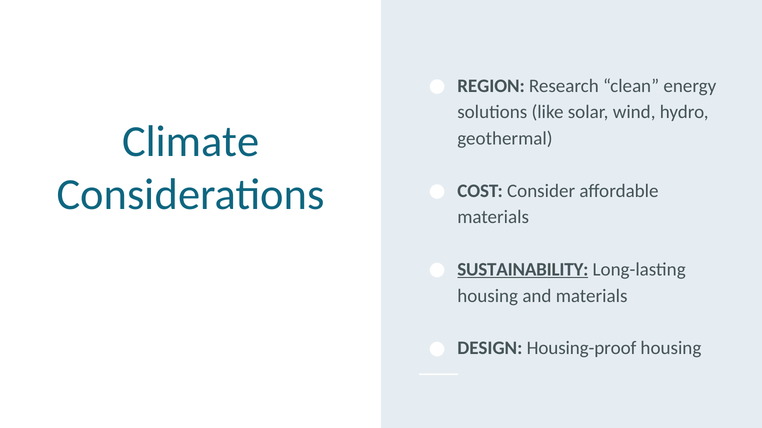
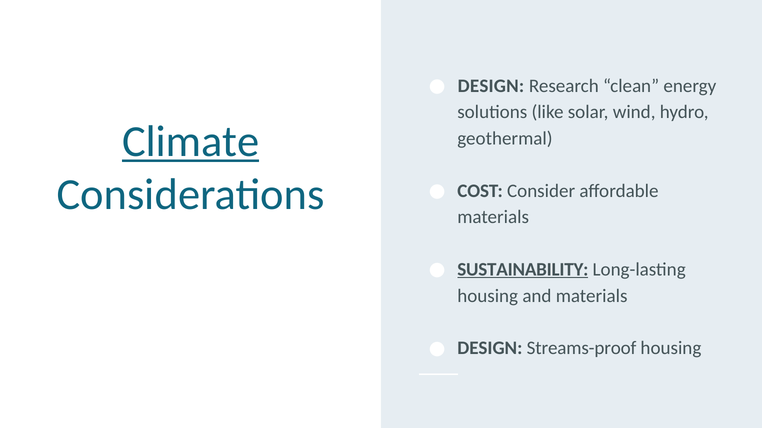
REGION: REGION -> DESIGN (491, 86)
Climate underline: none -> present (191, 142)
Housing-proof: Housing-proof -> Streams-proof (582, 349)
